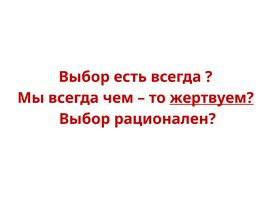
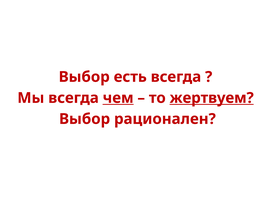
чем underline: none -> present (118, 98)
